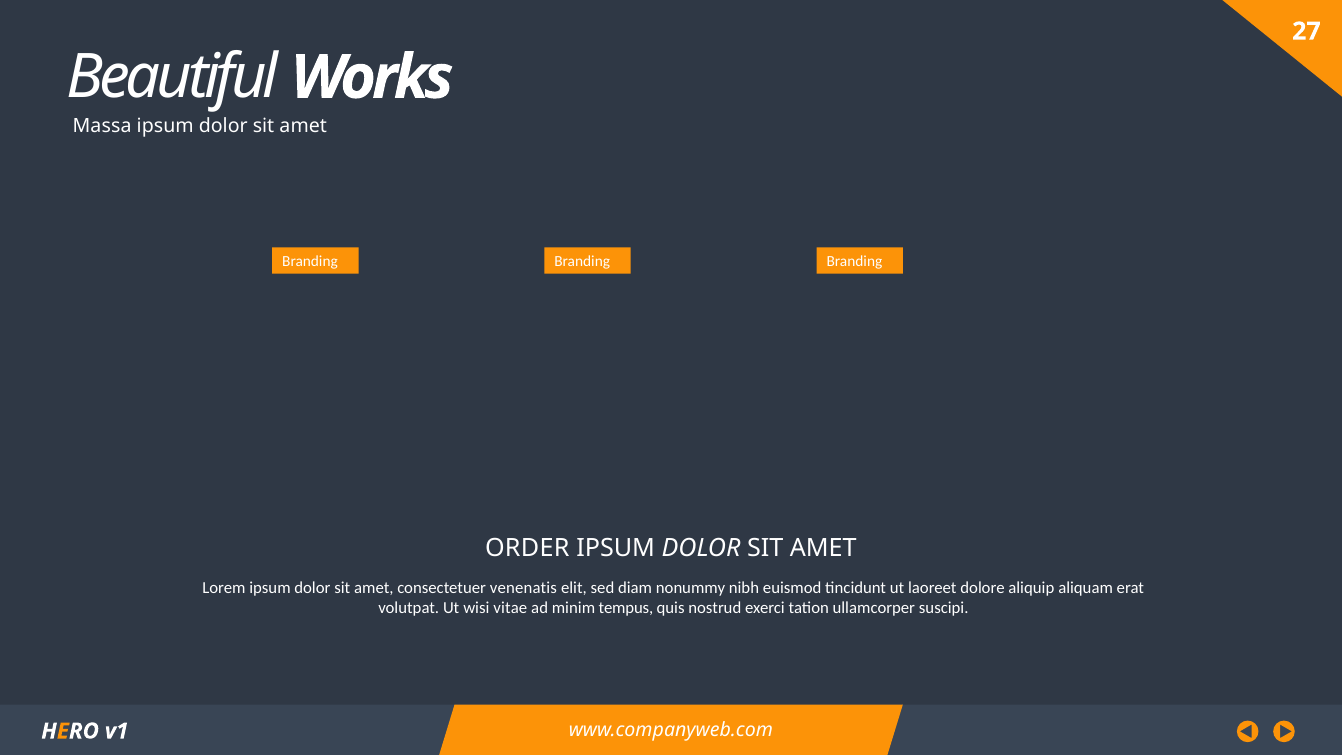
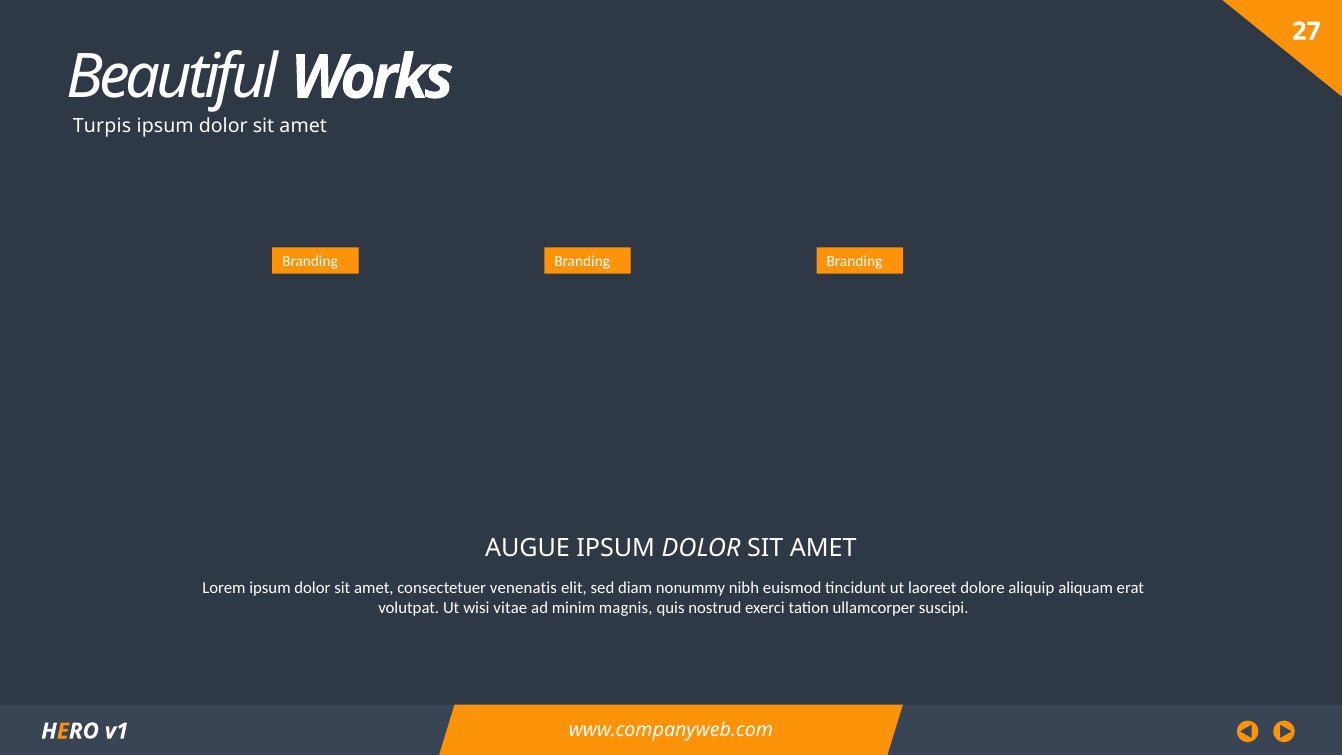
Massa: Massa -> Turpis (102, 126)
ORDER: ORDER -> AUGUE (527, 548)
tempus: tempus -> magnis (626, 608)
